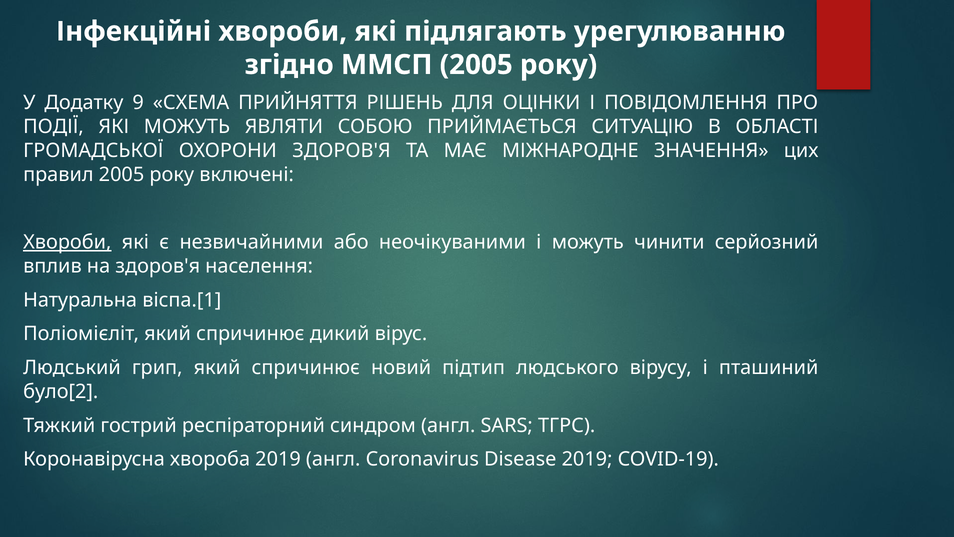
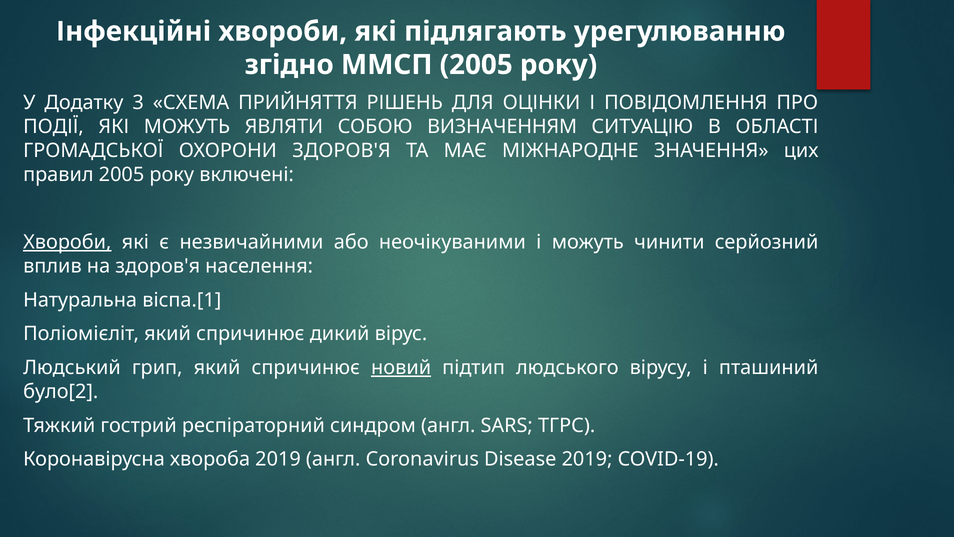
9: 9 -> 3 (138, 103)
ПРИЙМАЄТЬСЯ: ПРИЙМАЄТЬСЯ -> ВИЗНАЧЕННЯМ (502, 127)
новий underline: none -> present (401, 367)
